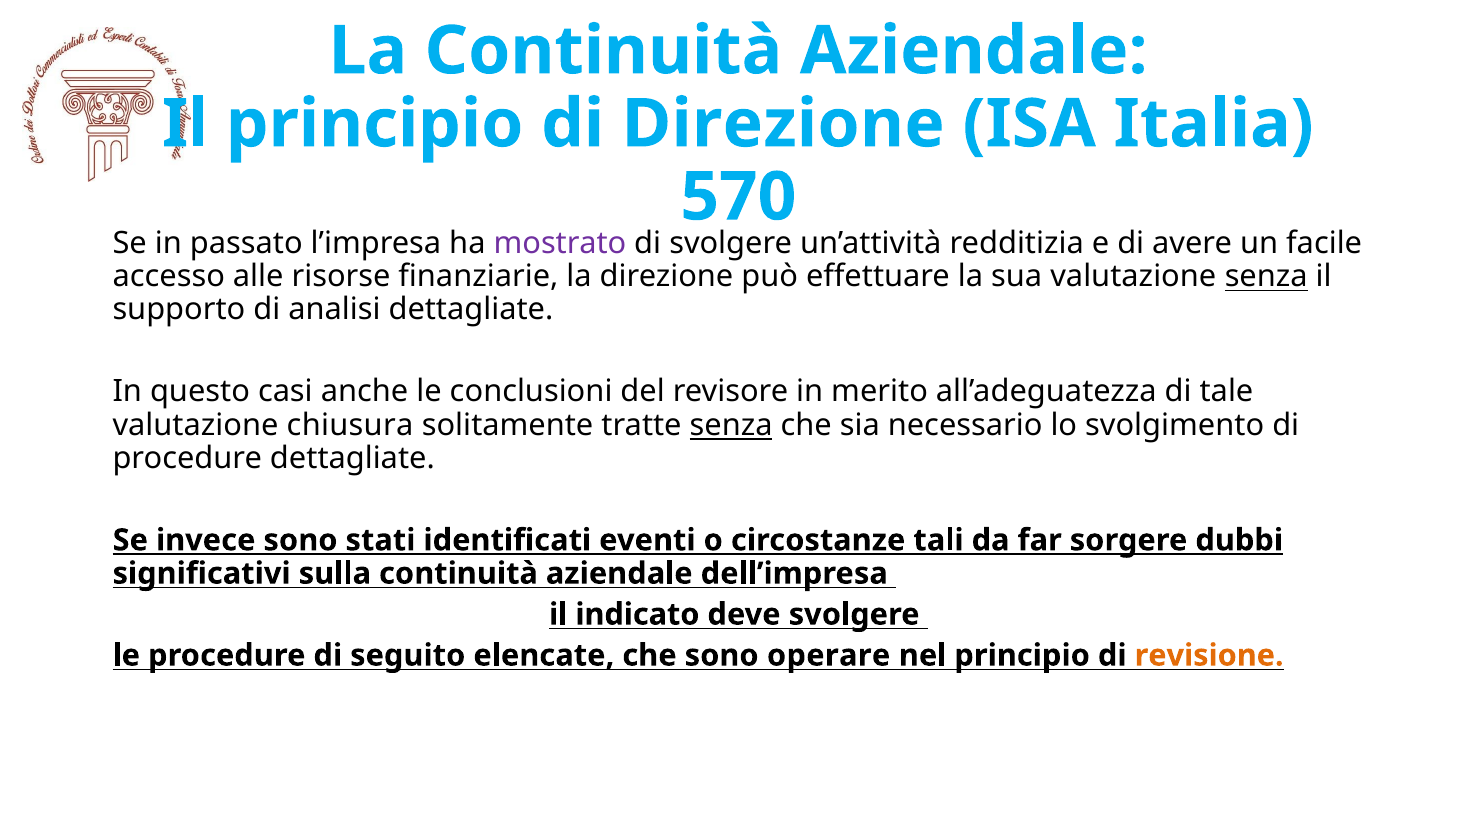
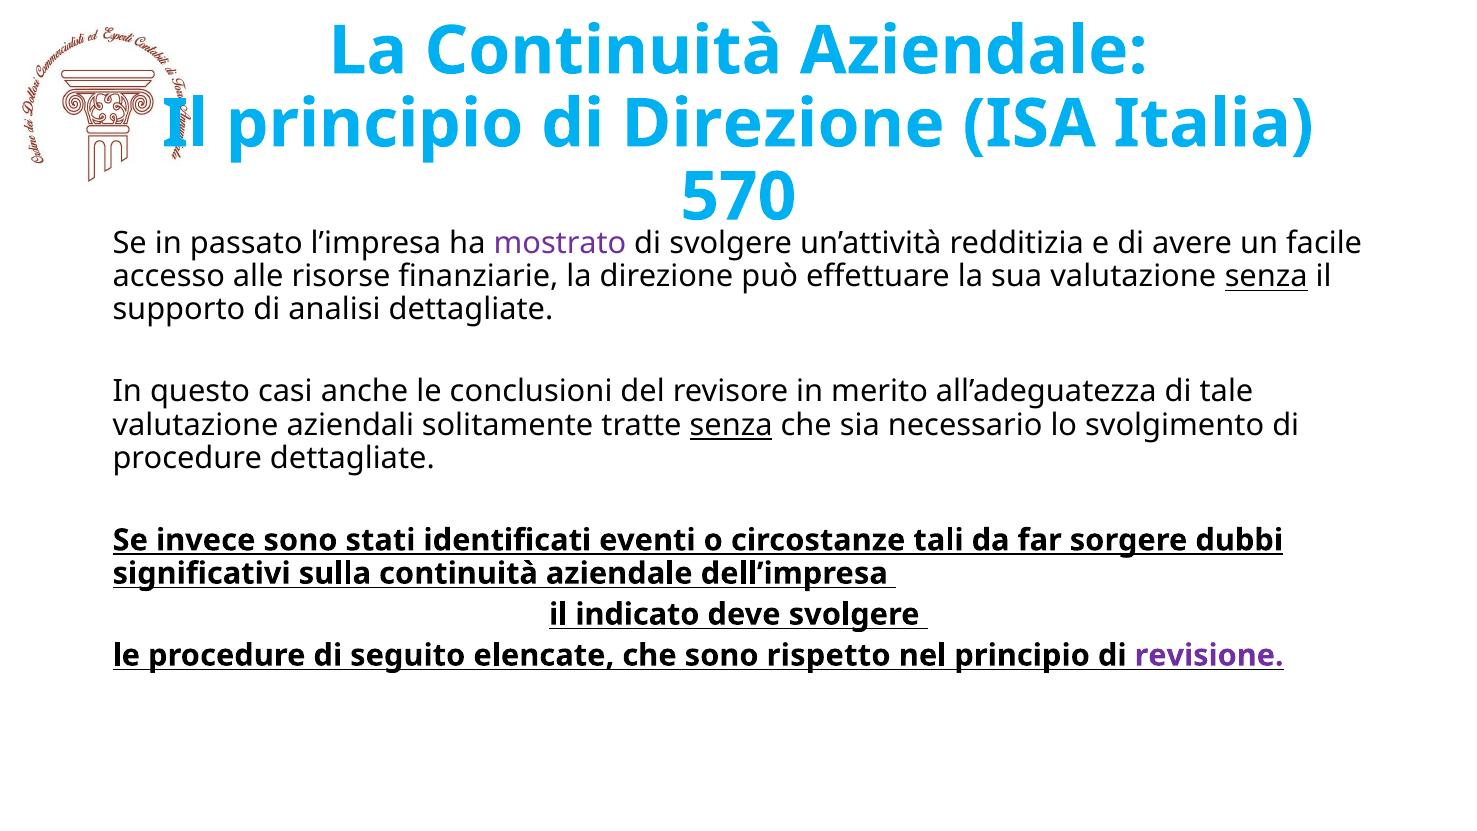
chiusura: chiusura -> aziendali (350, 425)
operare: operare -> rispetto (829, 655)
revisione colour: orange -> purple (1209, 655)
